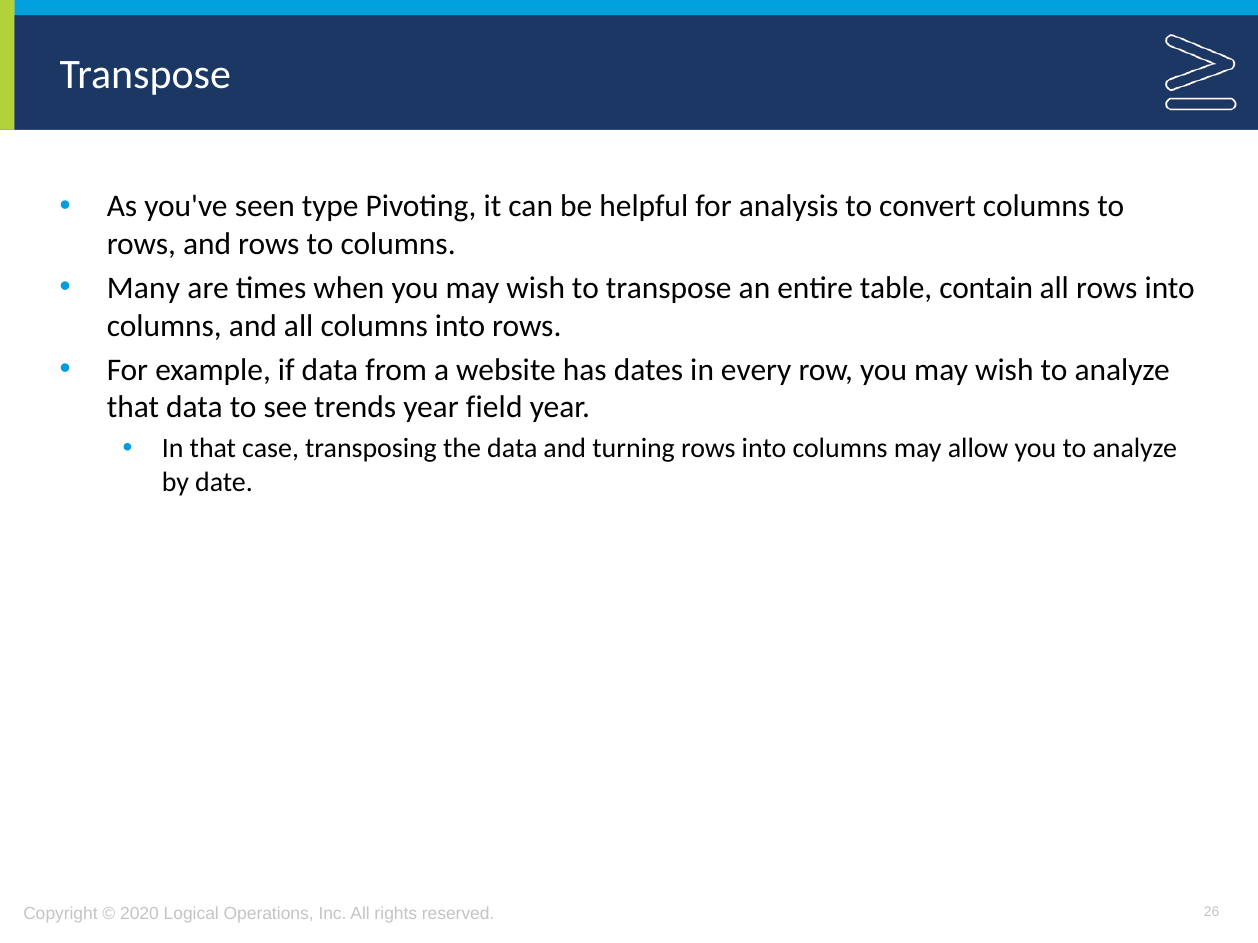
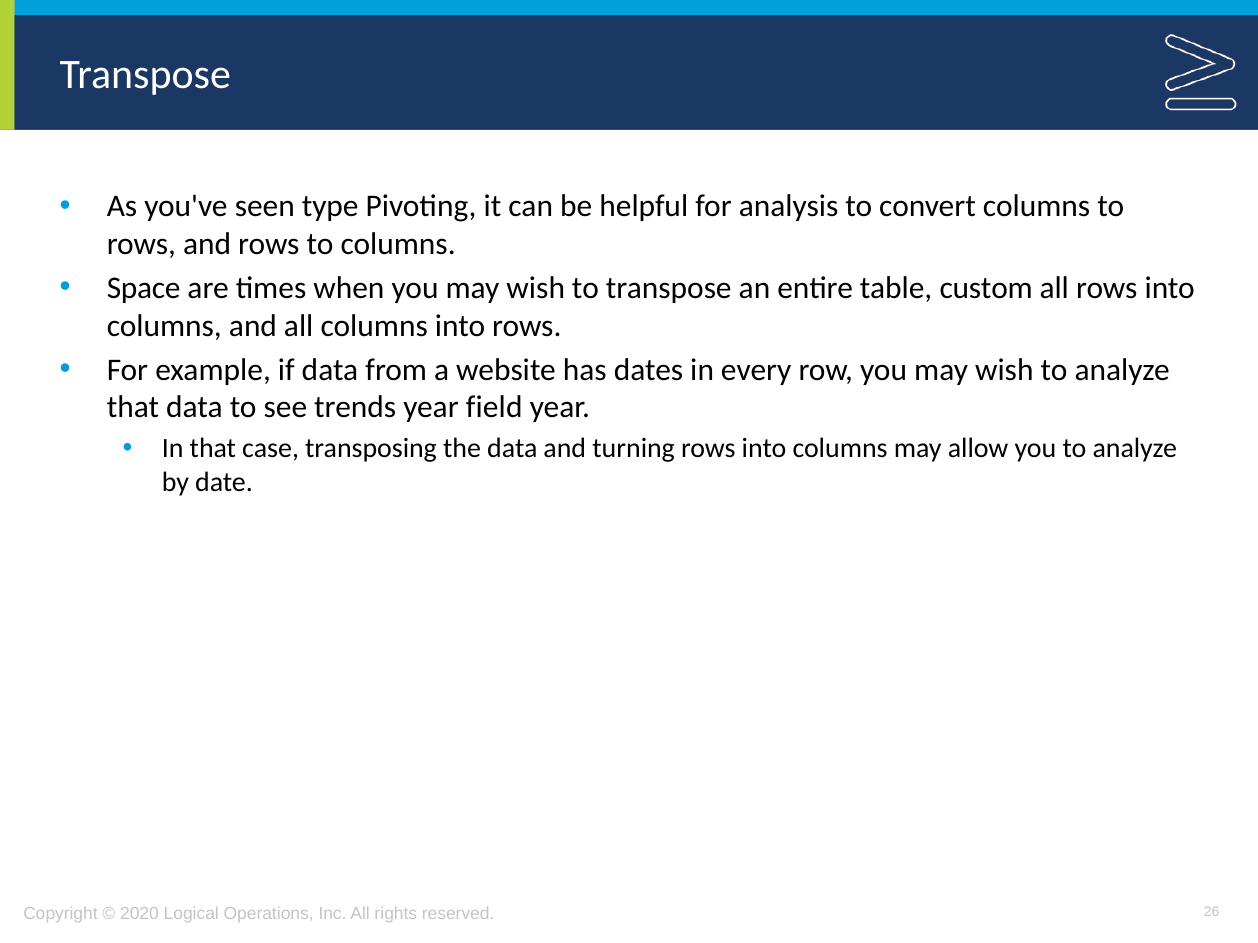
Many: Many -> Space (144, 288)
contain: contain -> custom (986, 288)
